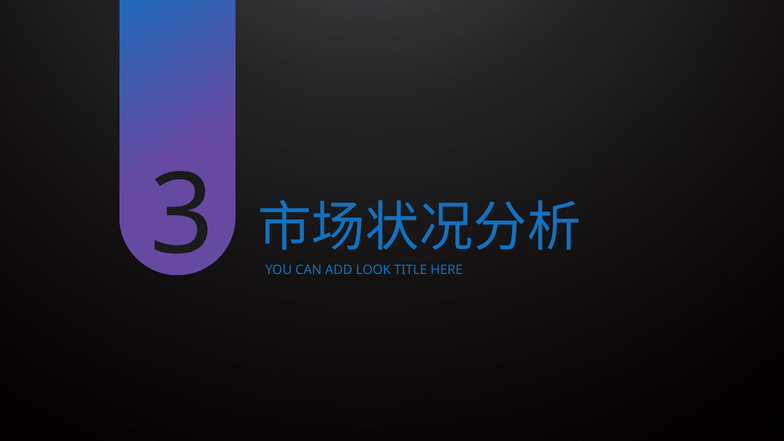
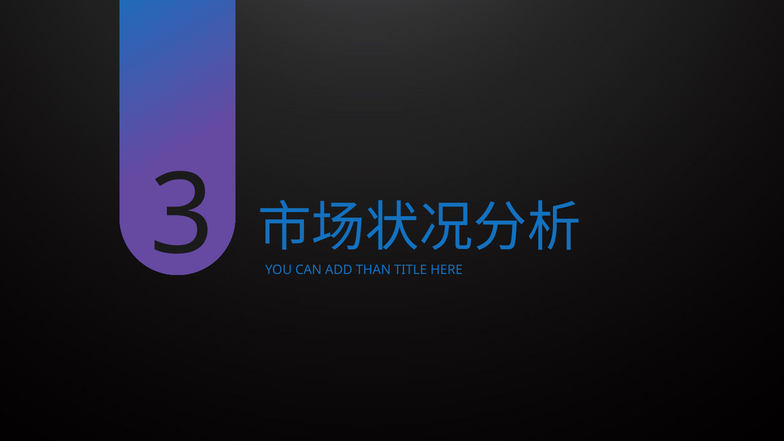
LOOK: LOOK -> THAN (373, 270)
